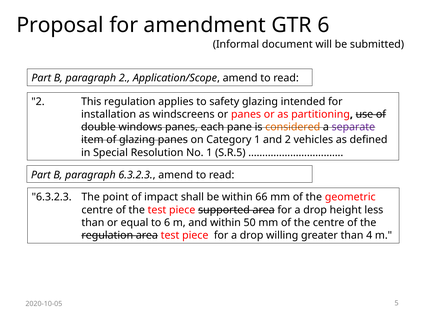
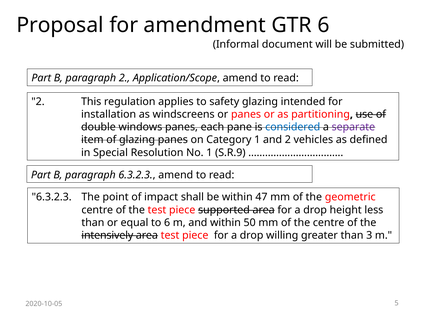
considered colour: orange -> blue (293, 127)
S.R.5: S.R.5 -> S.R.9 (230, 153)
66: 66 -> 47 (261, 197)
regulation: regulation -> intensively (107, 235)
4: 4 -> 3 (369, 235)
